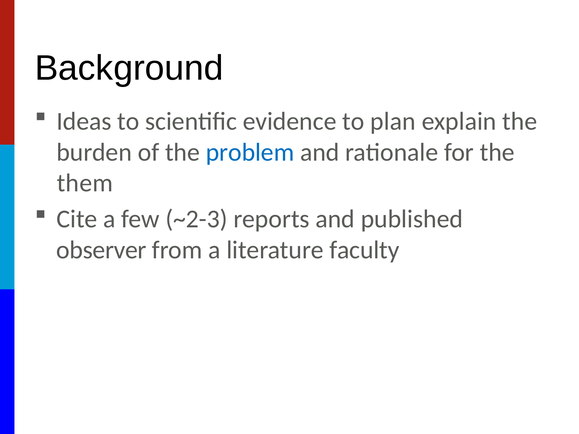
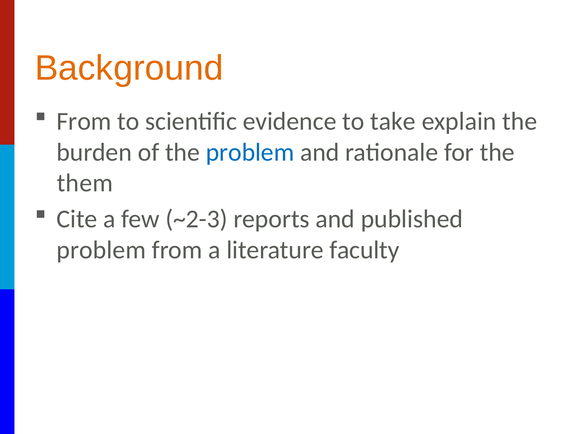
Background colour: black -> orange (129, 68)
Ideas: Ideas -> From (84, 121)
plan: plan -> take (393, 121)
observer: observer -> problem (101, 250)
